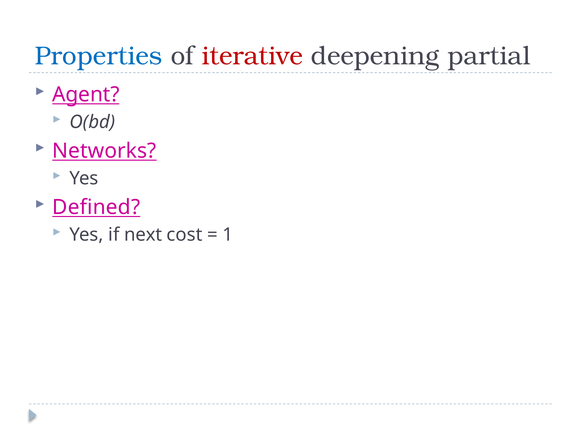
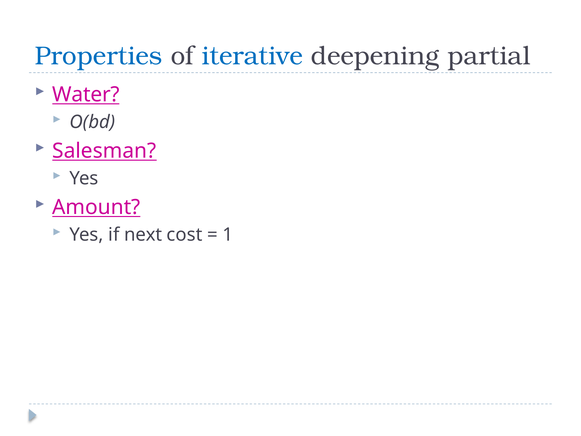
iterative colour: red -> blue (252, 56)
Agent: Agent -> Water (86, 94)
Networks: Networks -> Salesman (104, 151)
Defined: Defined -> Amount (96, 207)
